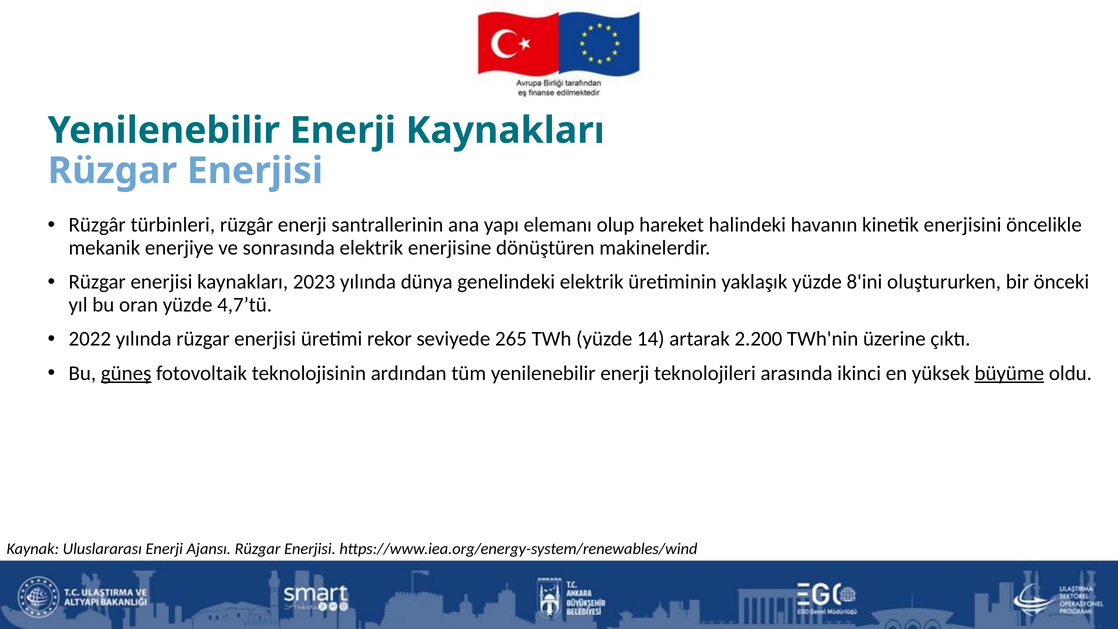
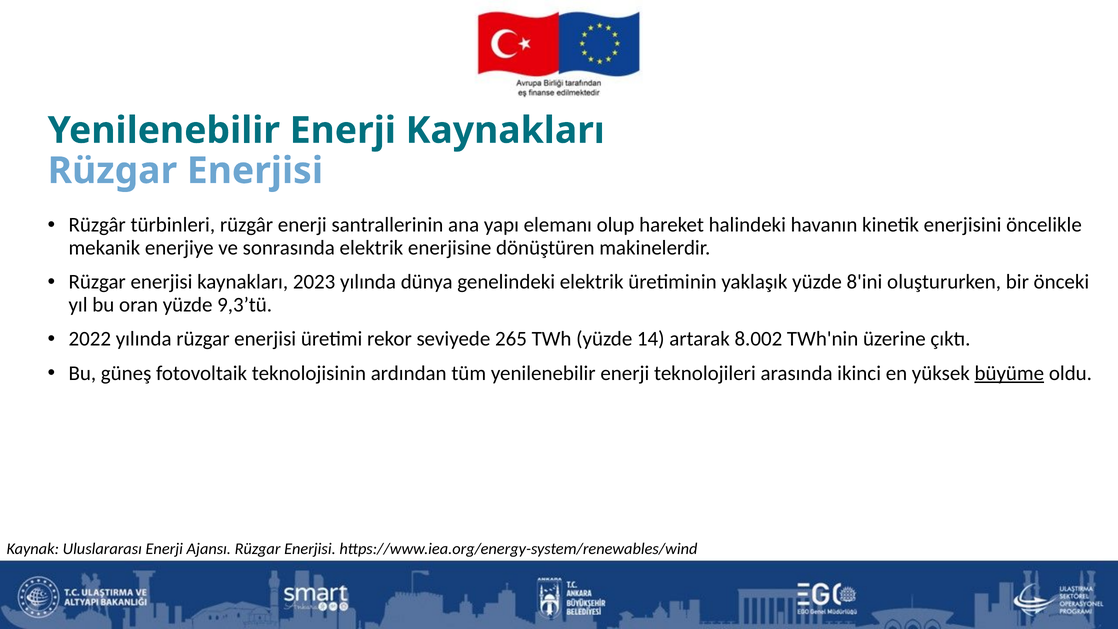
4,7’tü: 4,7’tü -> 9,3’tü (245, 305)
2.200: 2.200 -> 8.002 (758, 339)
güneş underline: present -> none (126, 373)
